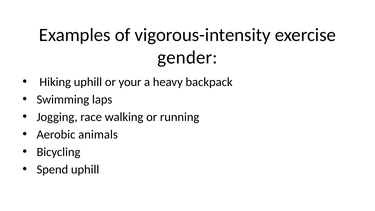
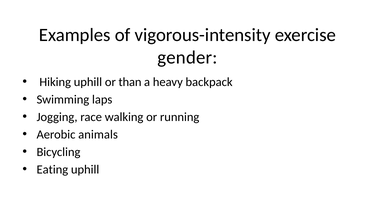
your: your -> than (130, 82)
Spend: Spend -> Eating (52, 169)
